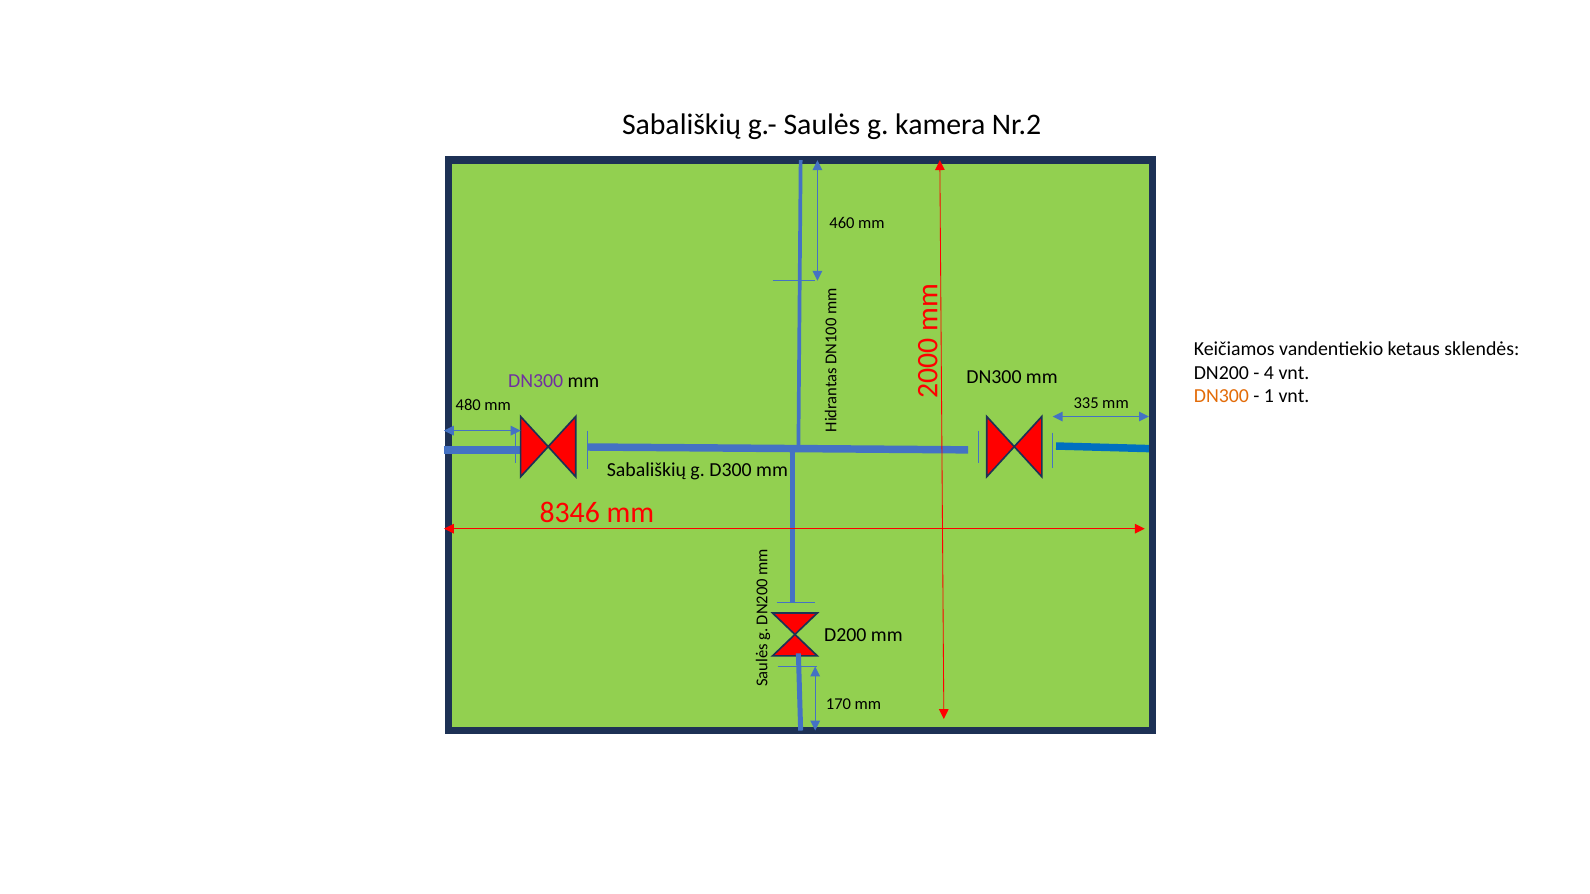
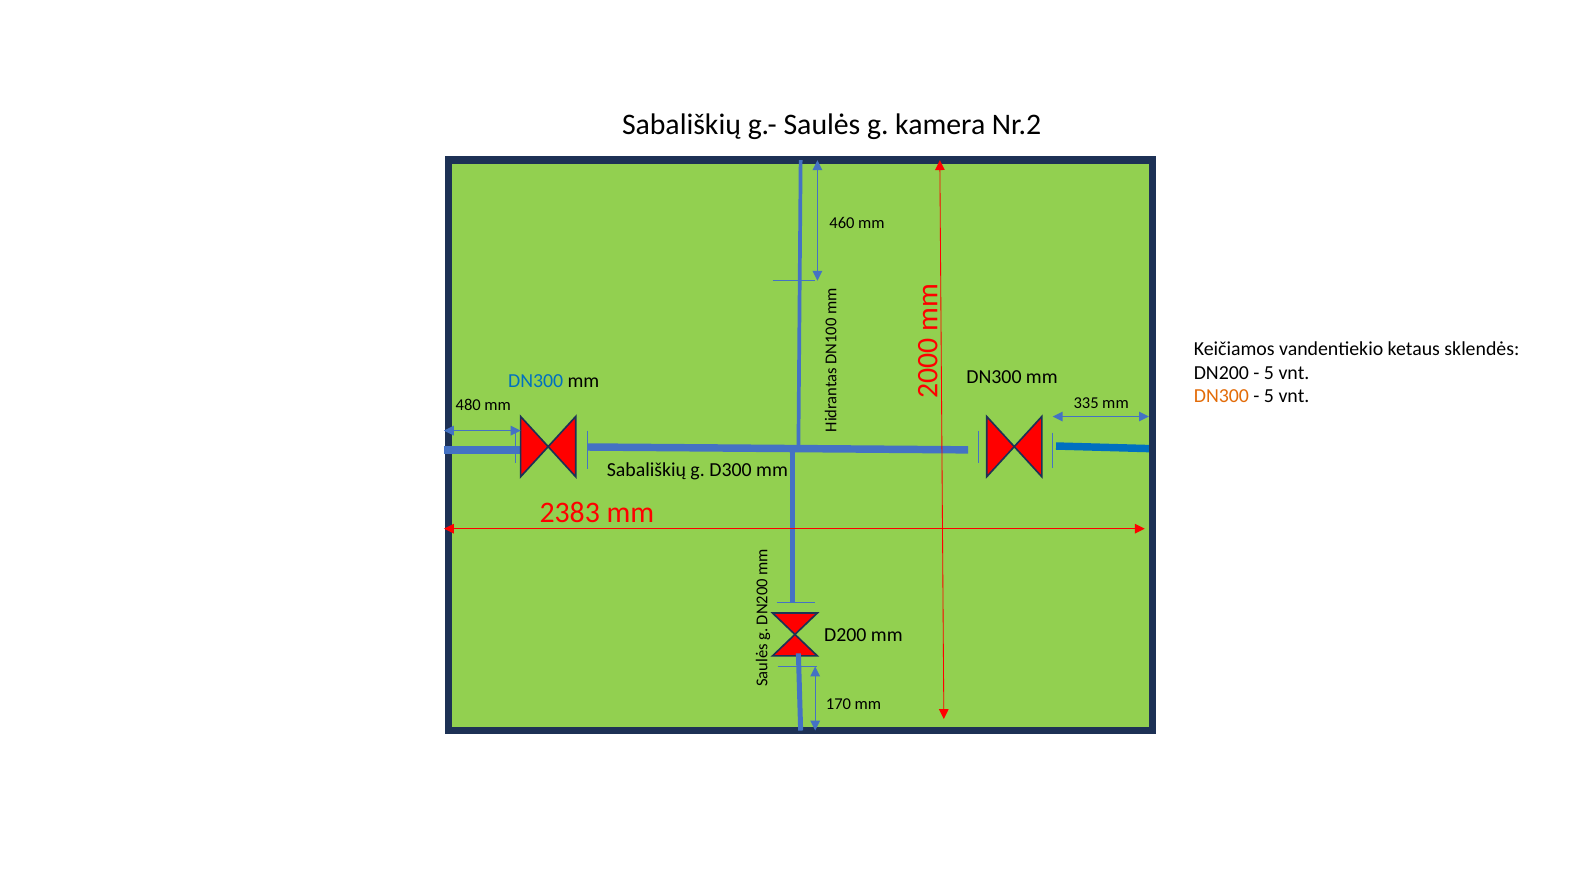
4: 4 -> 5 (1269, 373)
DN300 colour: purple -> blue (536, 381)
1: 1 -> 5 (1269, 396)
8346: 8346 -> 2383 (570, 513)
